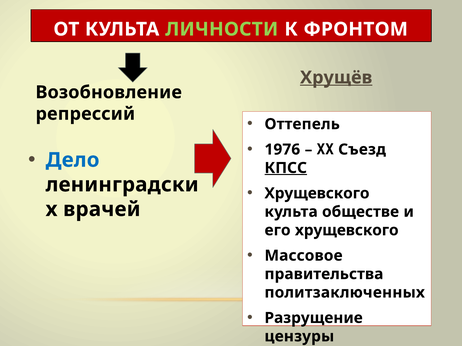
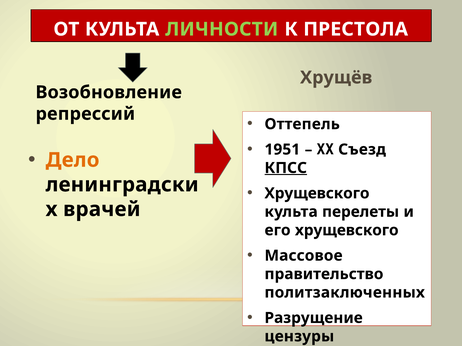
ФРОНТОМ: ФРОНТОМ -> ПРЕСТОЛА (356, 29)
Хрущёв underline: present -> none (336, 78)
1976: 1976 -> 1951 (282, 150)
Дело colour: blue -> orange (73, 160)
обществе: обществе -> перелеты (361, 212)
правительства: правительства -> правительство (324, 274)
